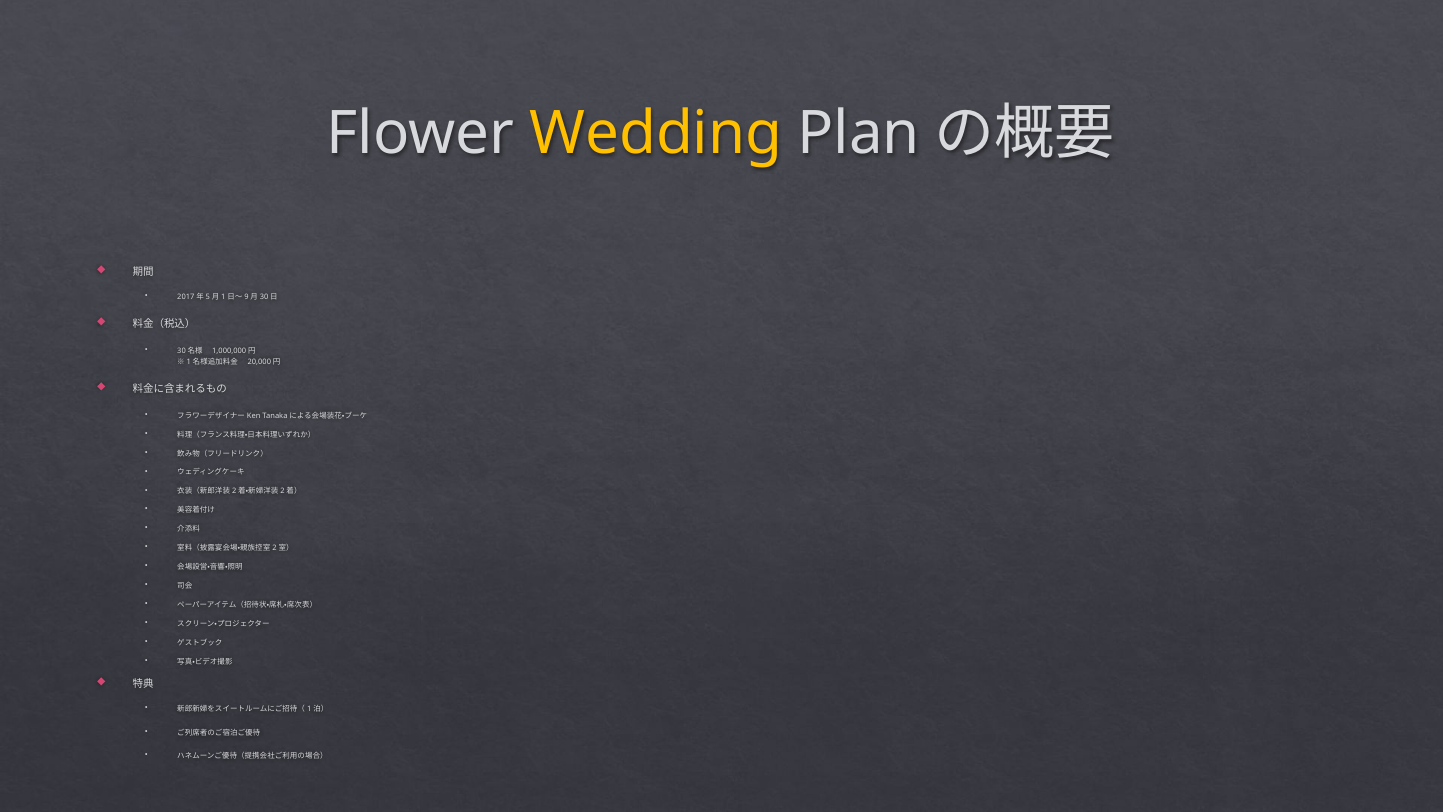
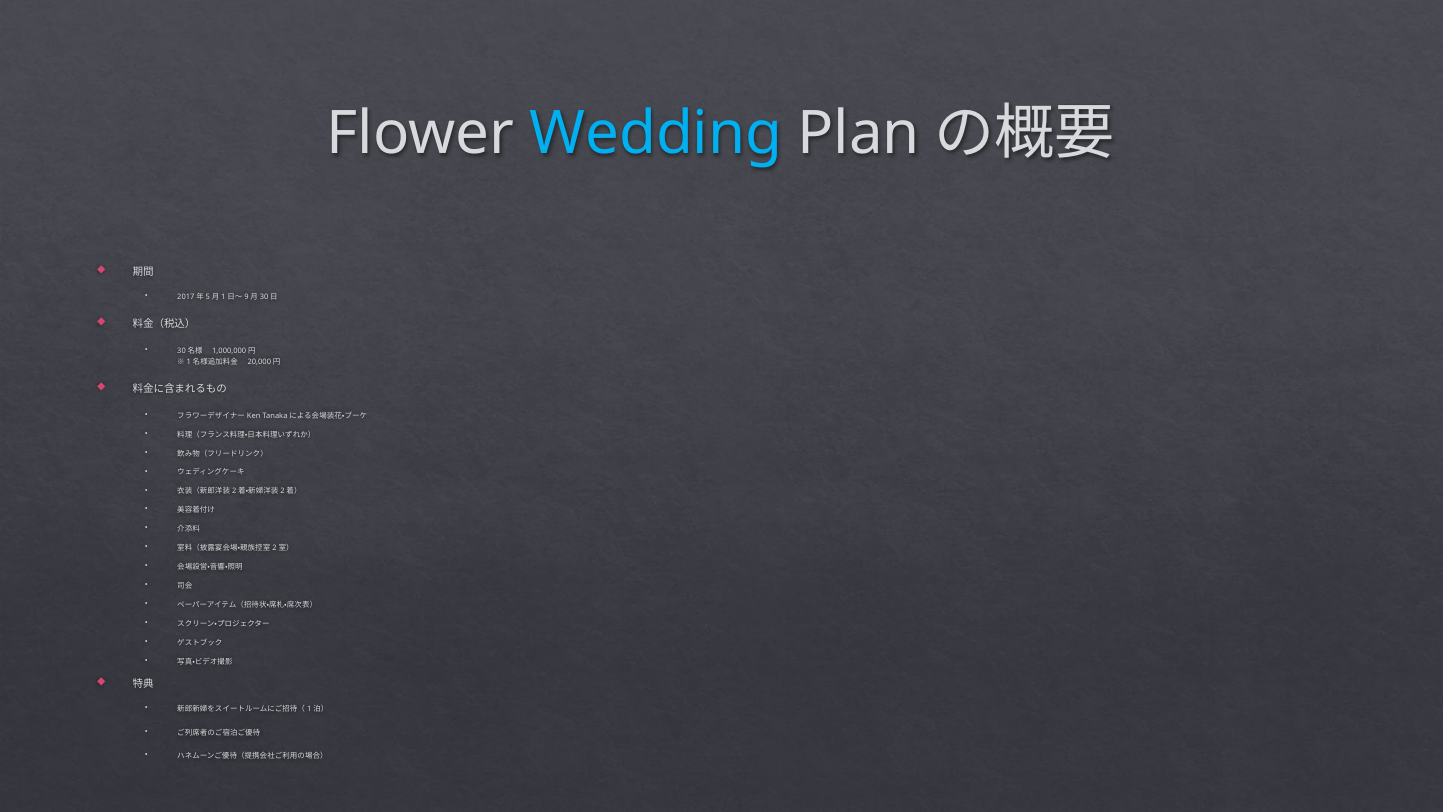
Wedding colour: yellow -> light blue (656, 134)
